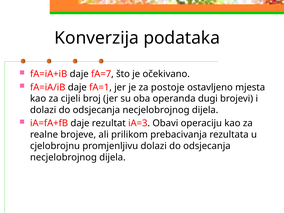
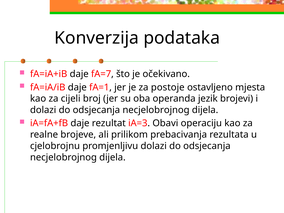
dugi: dugi -> jezik (208, 99)
